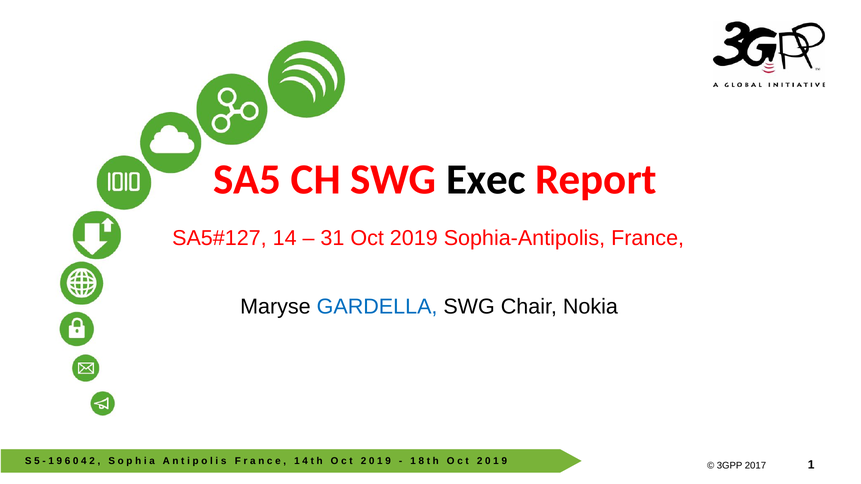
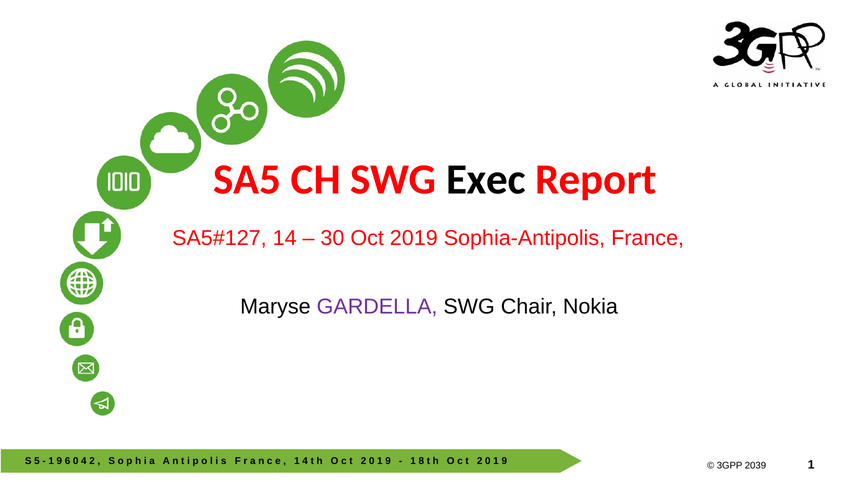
31: 31 -> 30 (332, 238)
GARDELLA colour: blue -> purple (377, 307)
2017: 2017 -> 2039 (755, 466)
